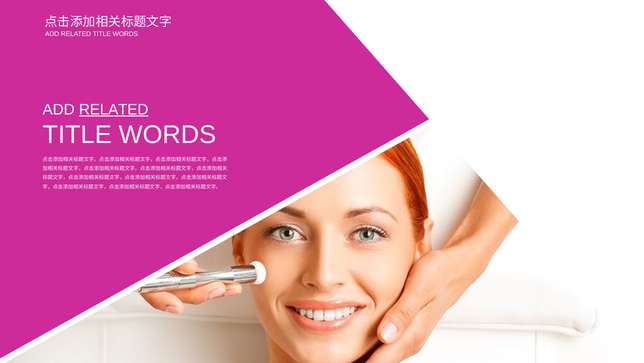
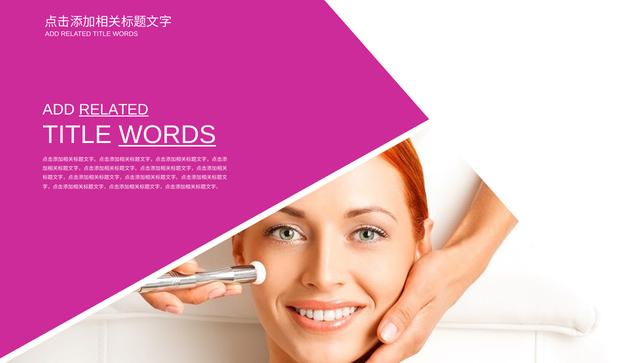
WORDS underline: none -> present (167, 134)
